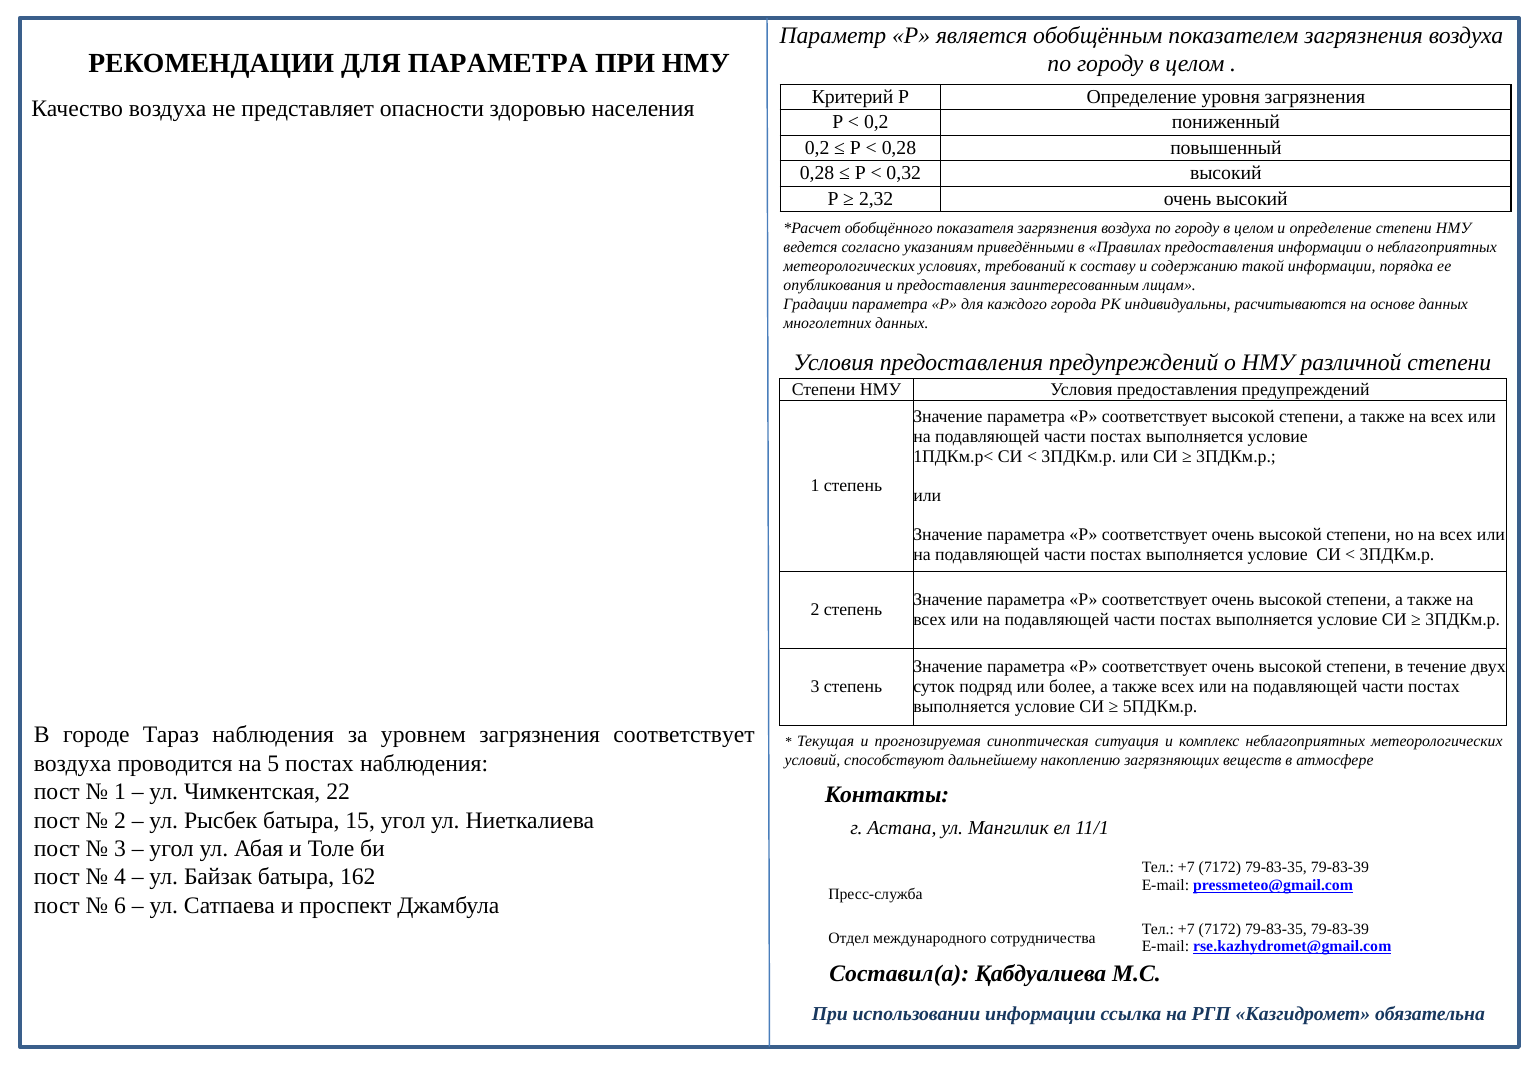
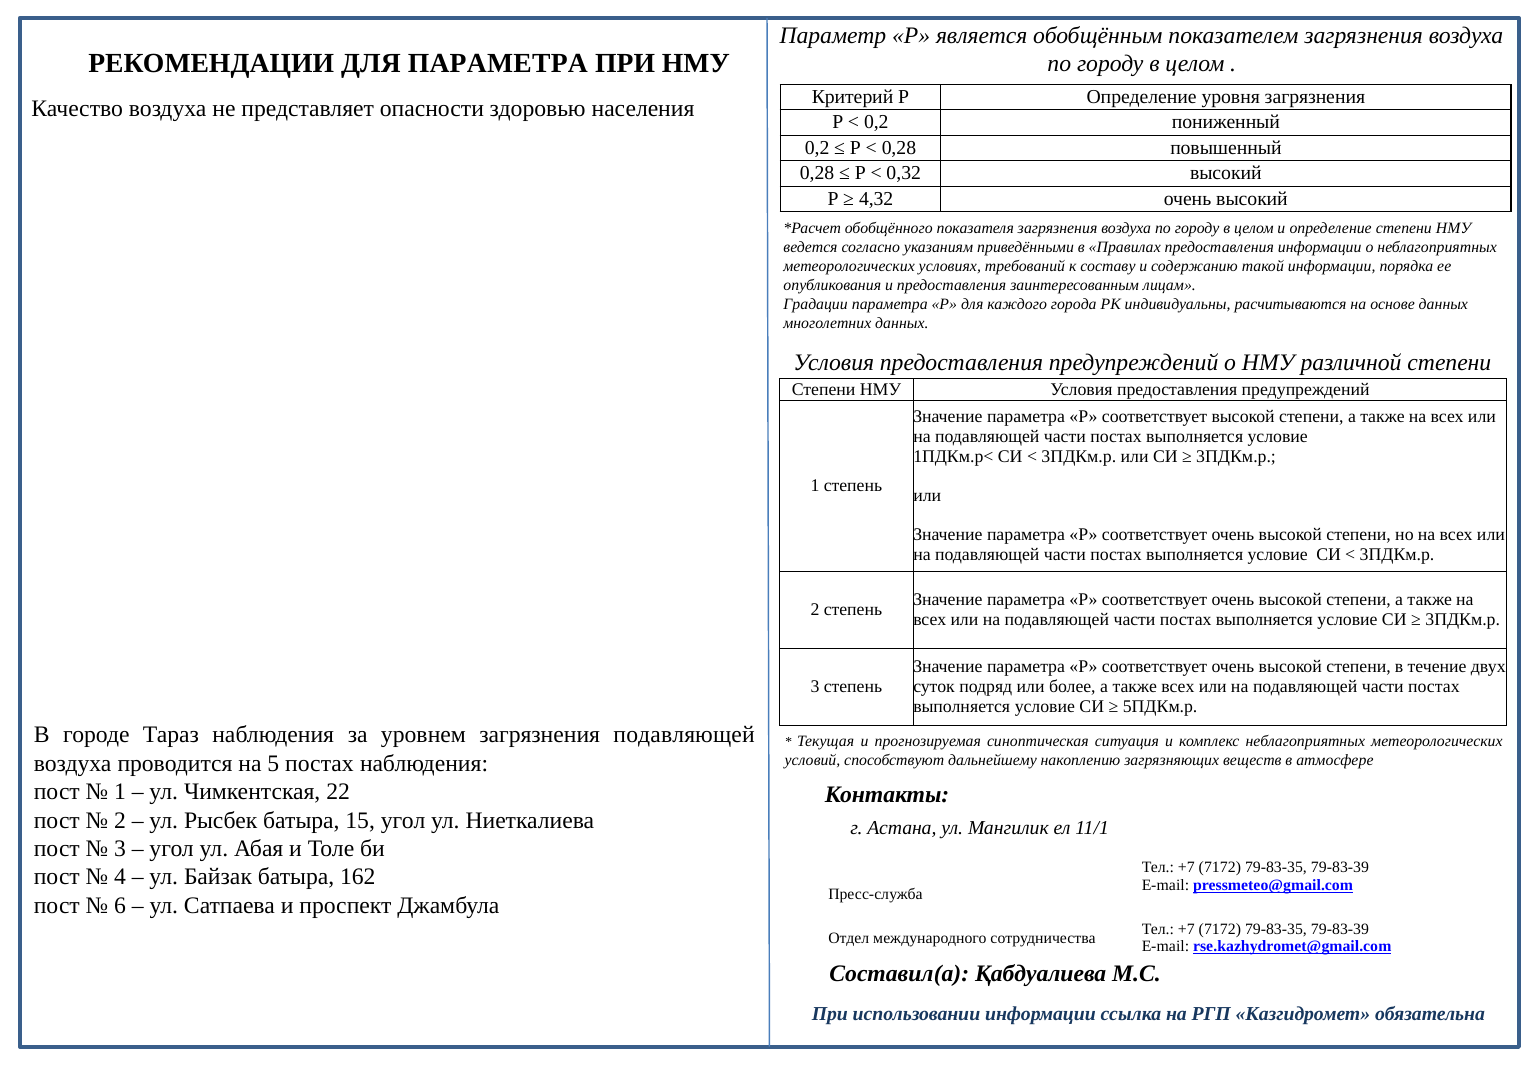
2,32: 2,32 -> 4,32 (876, 199)
загрязнения соответствует: соответствует -> подавляющей (684, 735)
